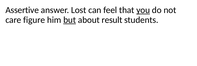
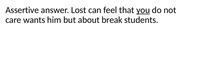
figure: figure -> wants (34, 20)
but underline: present -> none (70, 20)
result: result -> break (112, 20)
